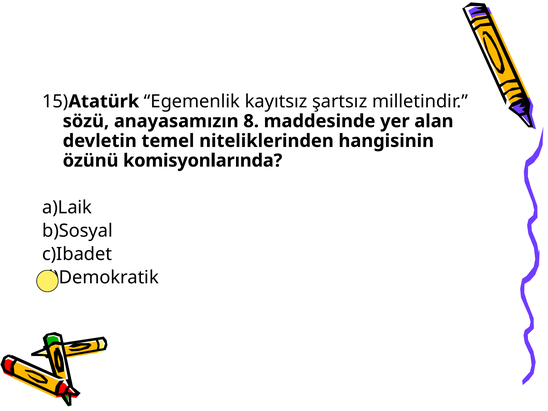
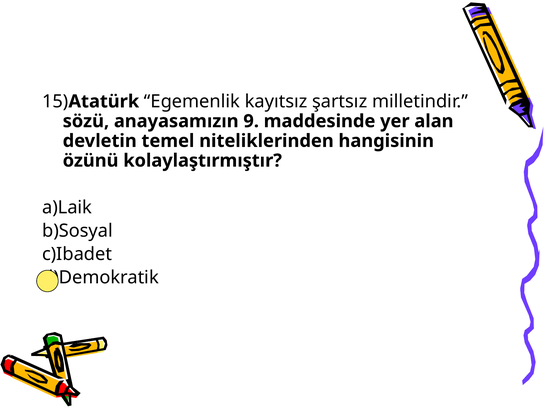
8: 8 -> 9 (251, 121)
komisyonlarında: komisyonlarında -> kolaylaştırmıştır (203, 161)
